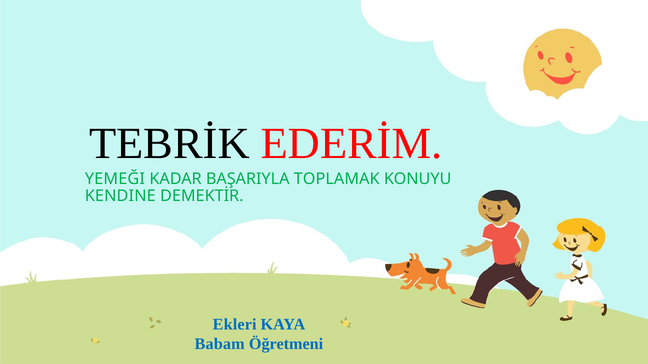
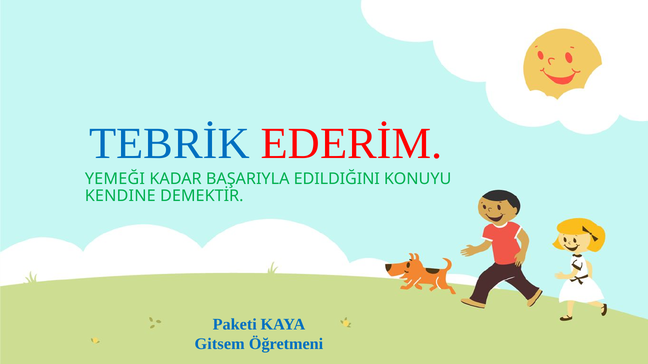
TEBRİK colour: black -> blue (169, 144)
TOPLAMAK: TOPLAMAK -> EDILDIĞINI (337, 179)
Ekleri: Ekleri -> Paketi (235, 325)
Babam: Babam -> Gitsem (220, 345)
